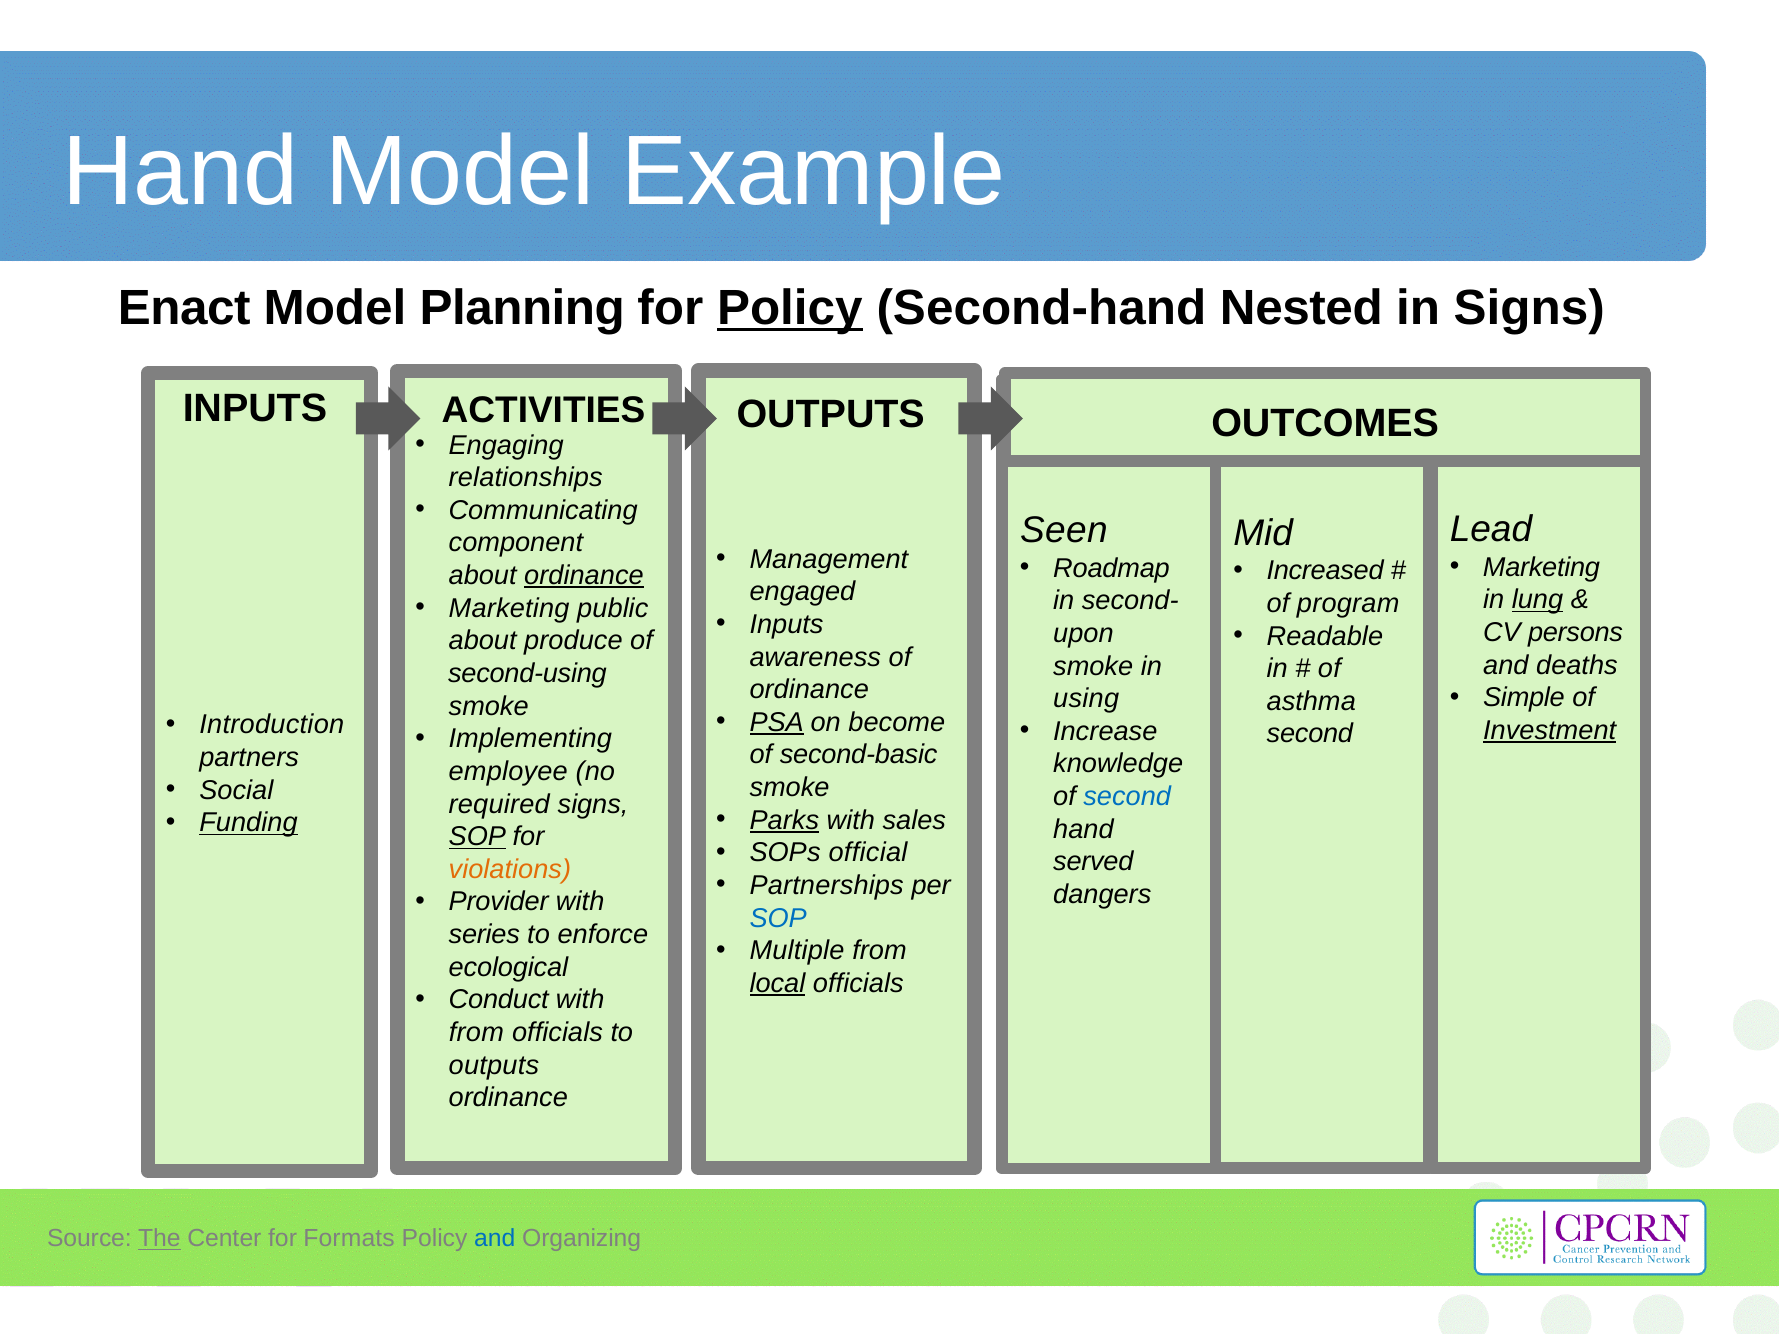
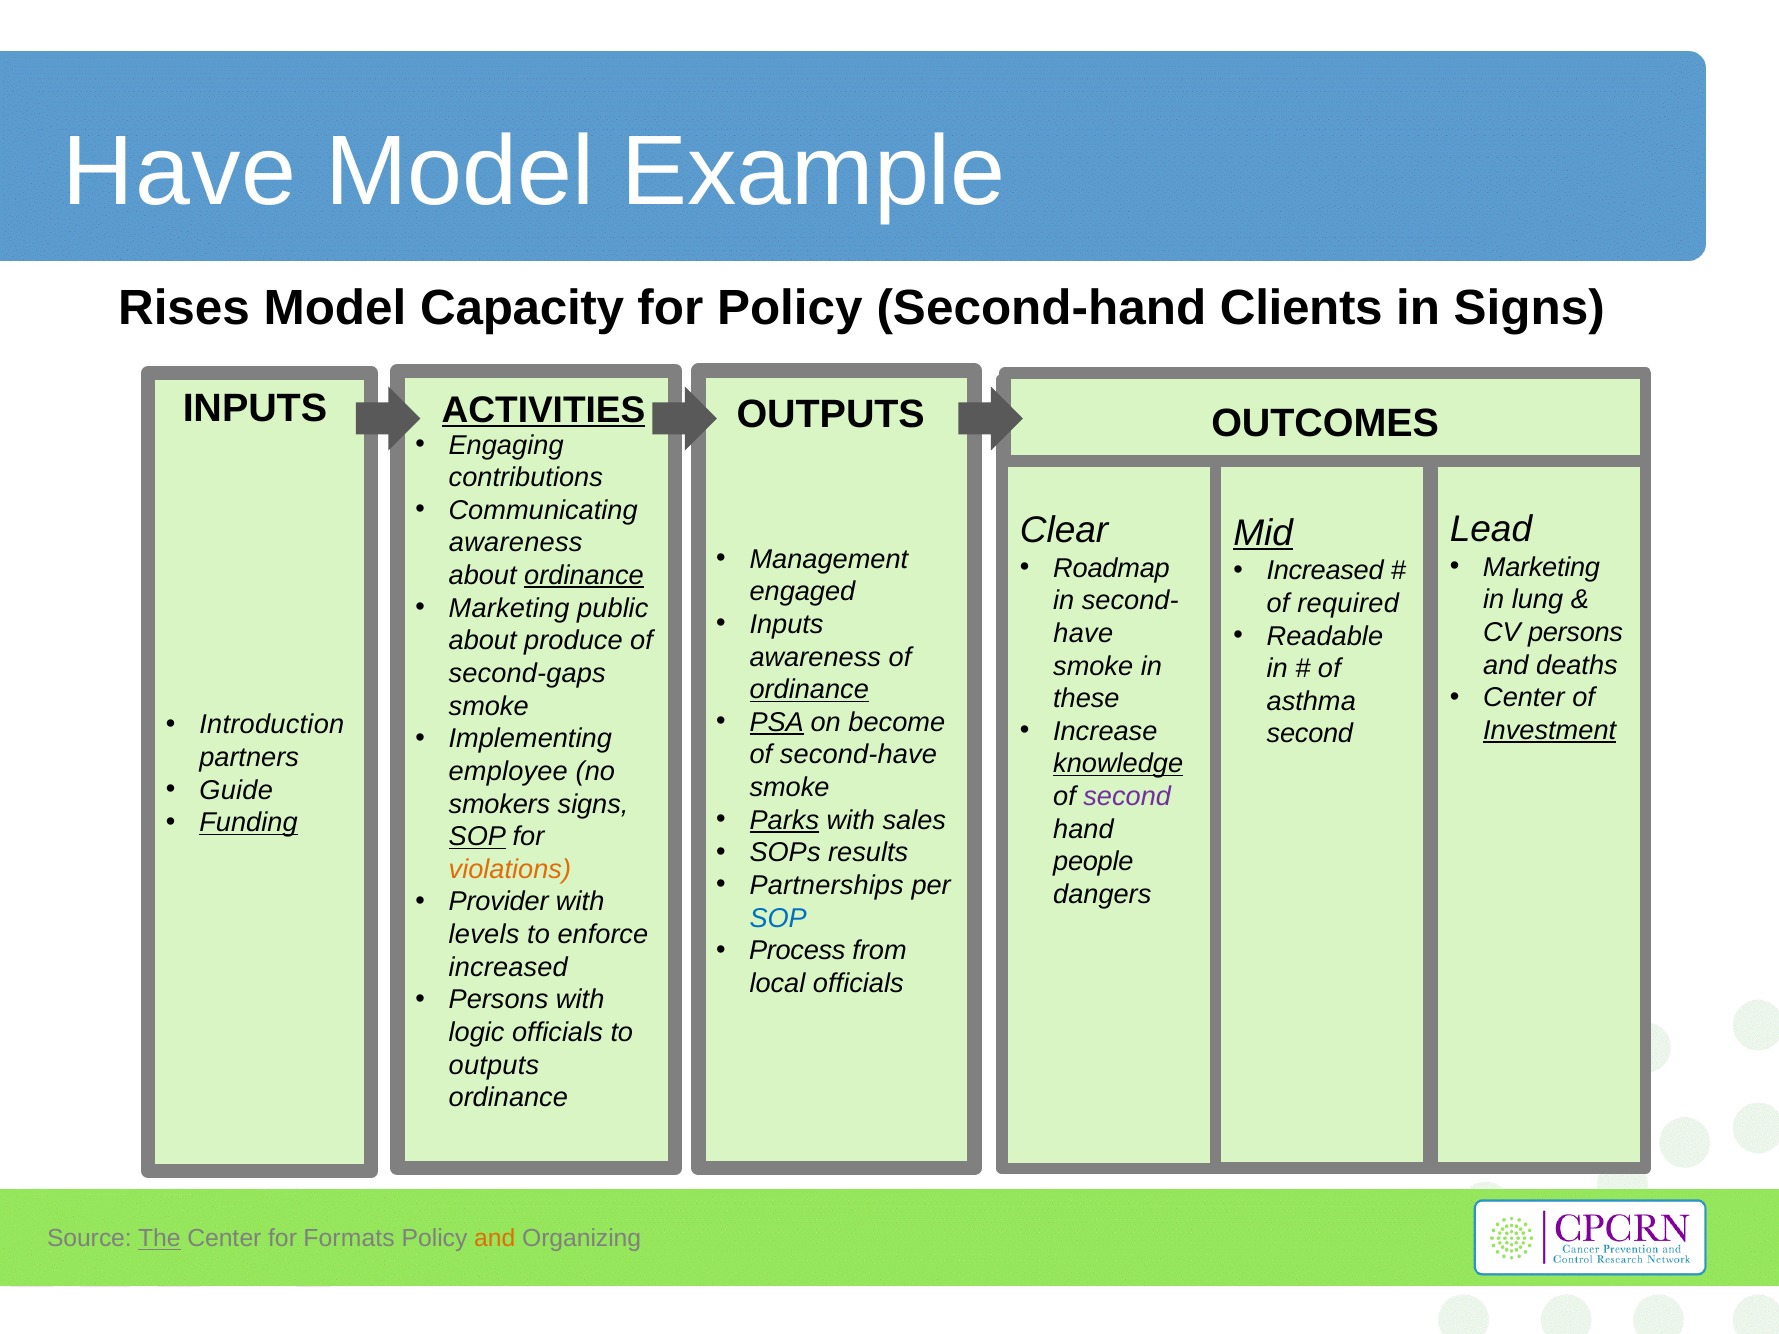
Hand: Hand -> Have (180, 171)
Enact: Enact -> Rises (184, 309)
Planning: Planning -> Capacity (522, 309)
Policy underline: present -> none (790, 309)
Nested: Nested -> Clients (1301, 309)
ACTIVITIES underline: none -> present (543, 410)
relationships: relationships -> contributions (526, 478)
Seen: Seen -> Clear (1064, 530)
Mid underline: none -> present (1263, 533)
component: component -> awareness (516, 543)
lung underline: present -> none (1537, 600)
program: program -> required (1348, 604)
upon: upon -> have (1083, 634)
second-using: second-using -> second-gaps (527, 674)
ordinance underline: none -> present (809, 690)
Simple: Simple -> Center (1524, 698)
using: using -> these (1086, 699)
second-basic: second-basic -> second-have (858, 755)
knowledge underline: none -> present (1118, 764)
Social: Social -> Guide (236, 790)
second colour: blue -> purple (1127, 797)
required: required -> smokers (499, 804)
official: official -> results (868, 853)
served: served -> people (1093, 862)
series: series -> levels (484, 935)
Multiple: Multiple -> Process (797, 951)
ecological: ecological -> increased (508, 967)
local underline: present -> none (777, 984)
Conduct: Conduct -> Persons (499, 1000)
from: from -> logic (477, 1033)
and colour: blue -> orange (495, 1239)
